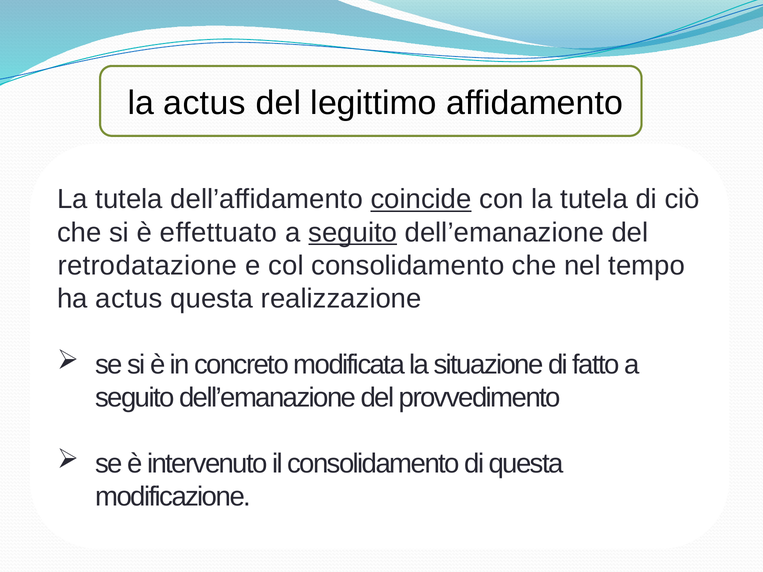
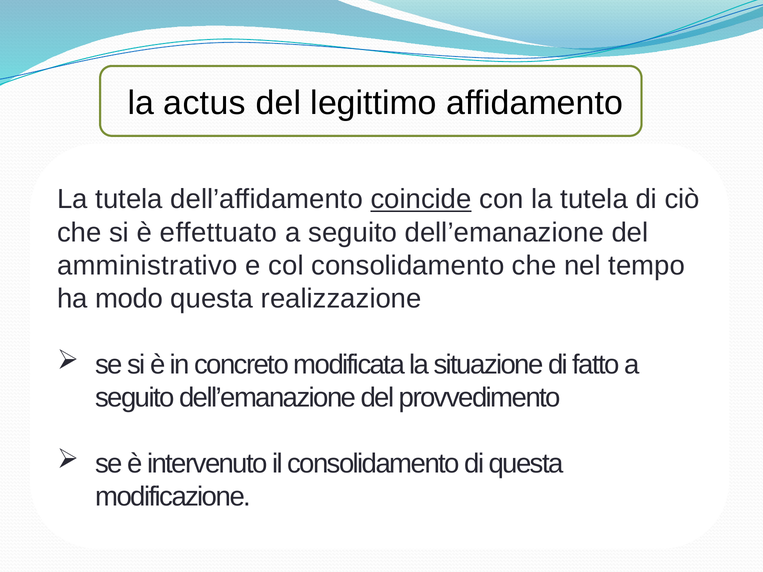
seguito underline: present -> none (353, 233)
retrodatazione: retrodatazione -> amministrativo (147, 266)
ha actus: actus -> modo (129, 299)
